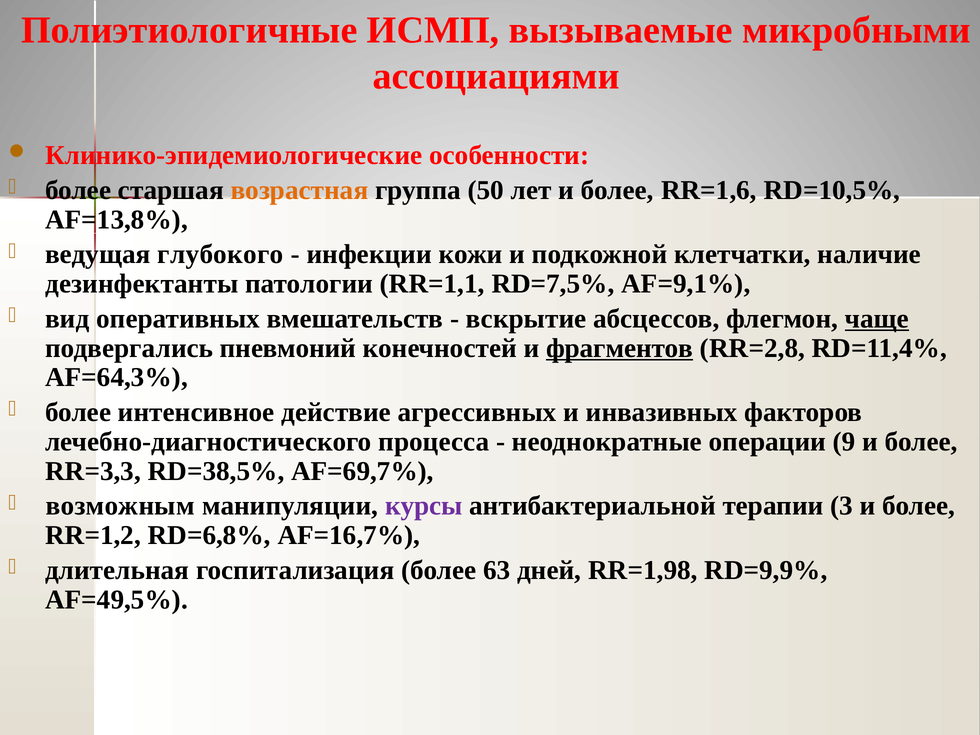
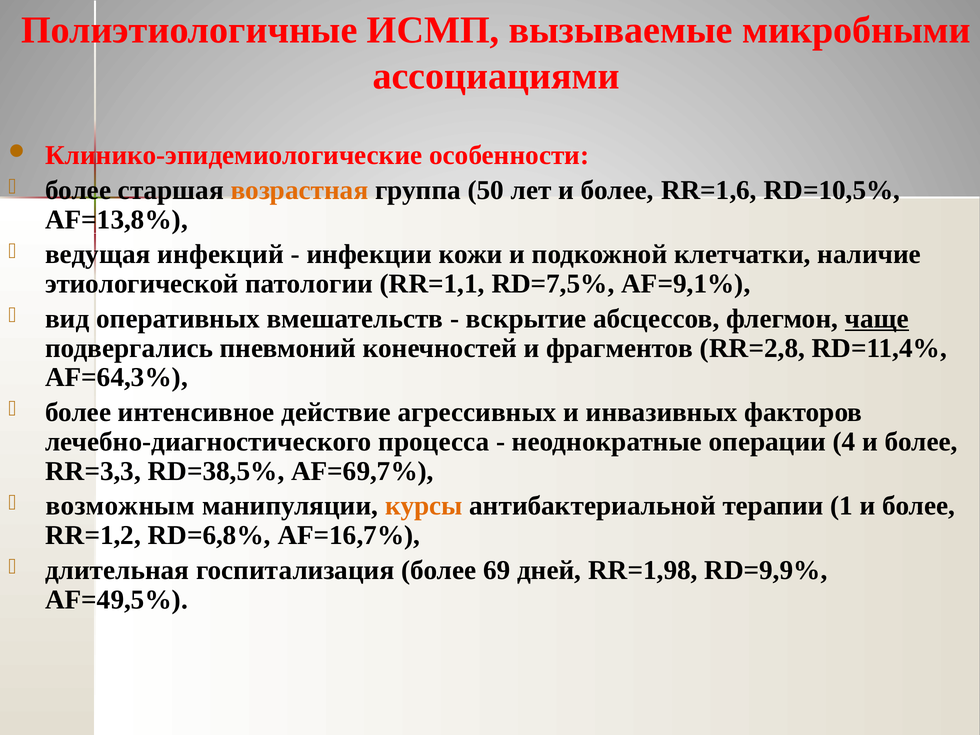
глубокого: глубокого -> инфекций (220, 254)
дезинфектанты: дезинфектанты -> этиологической (142, 284)
фрагментов underline: present -> none (620, 348)
9: 9 -> 4 (844, 442)
курсы colour: purple -> orange (424, 506)
3: 3 -> 1 (842, 506)
63: 63 -> 69 (497, 570)
